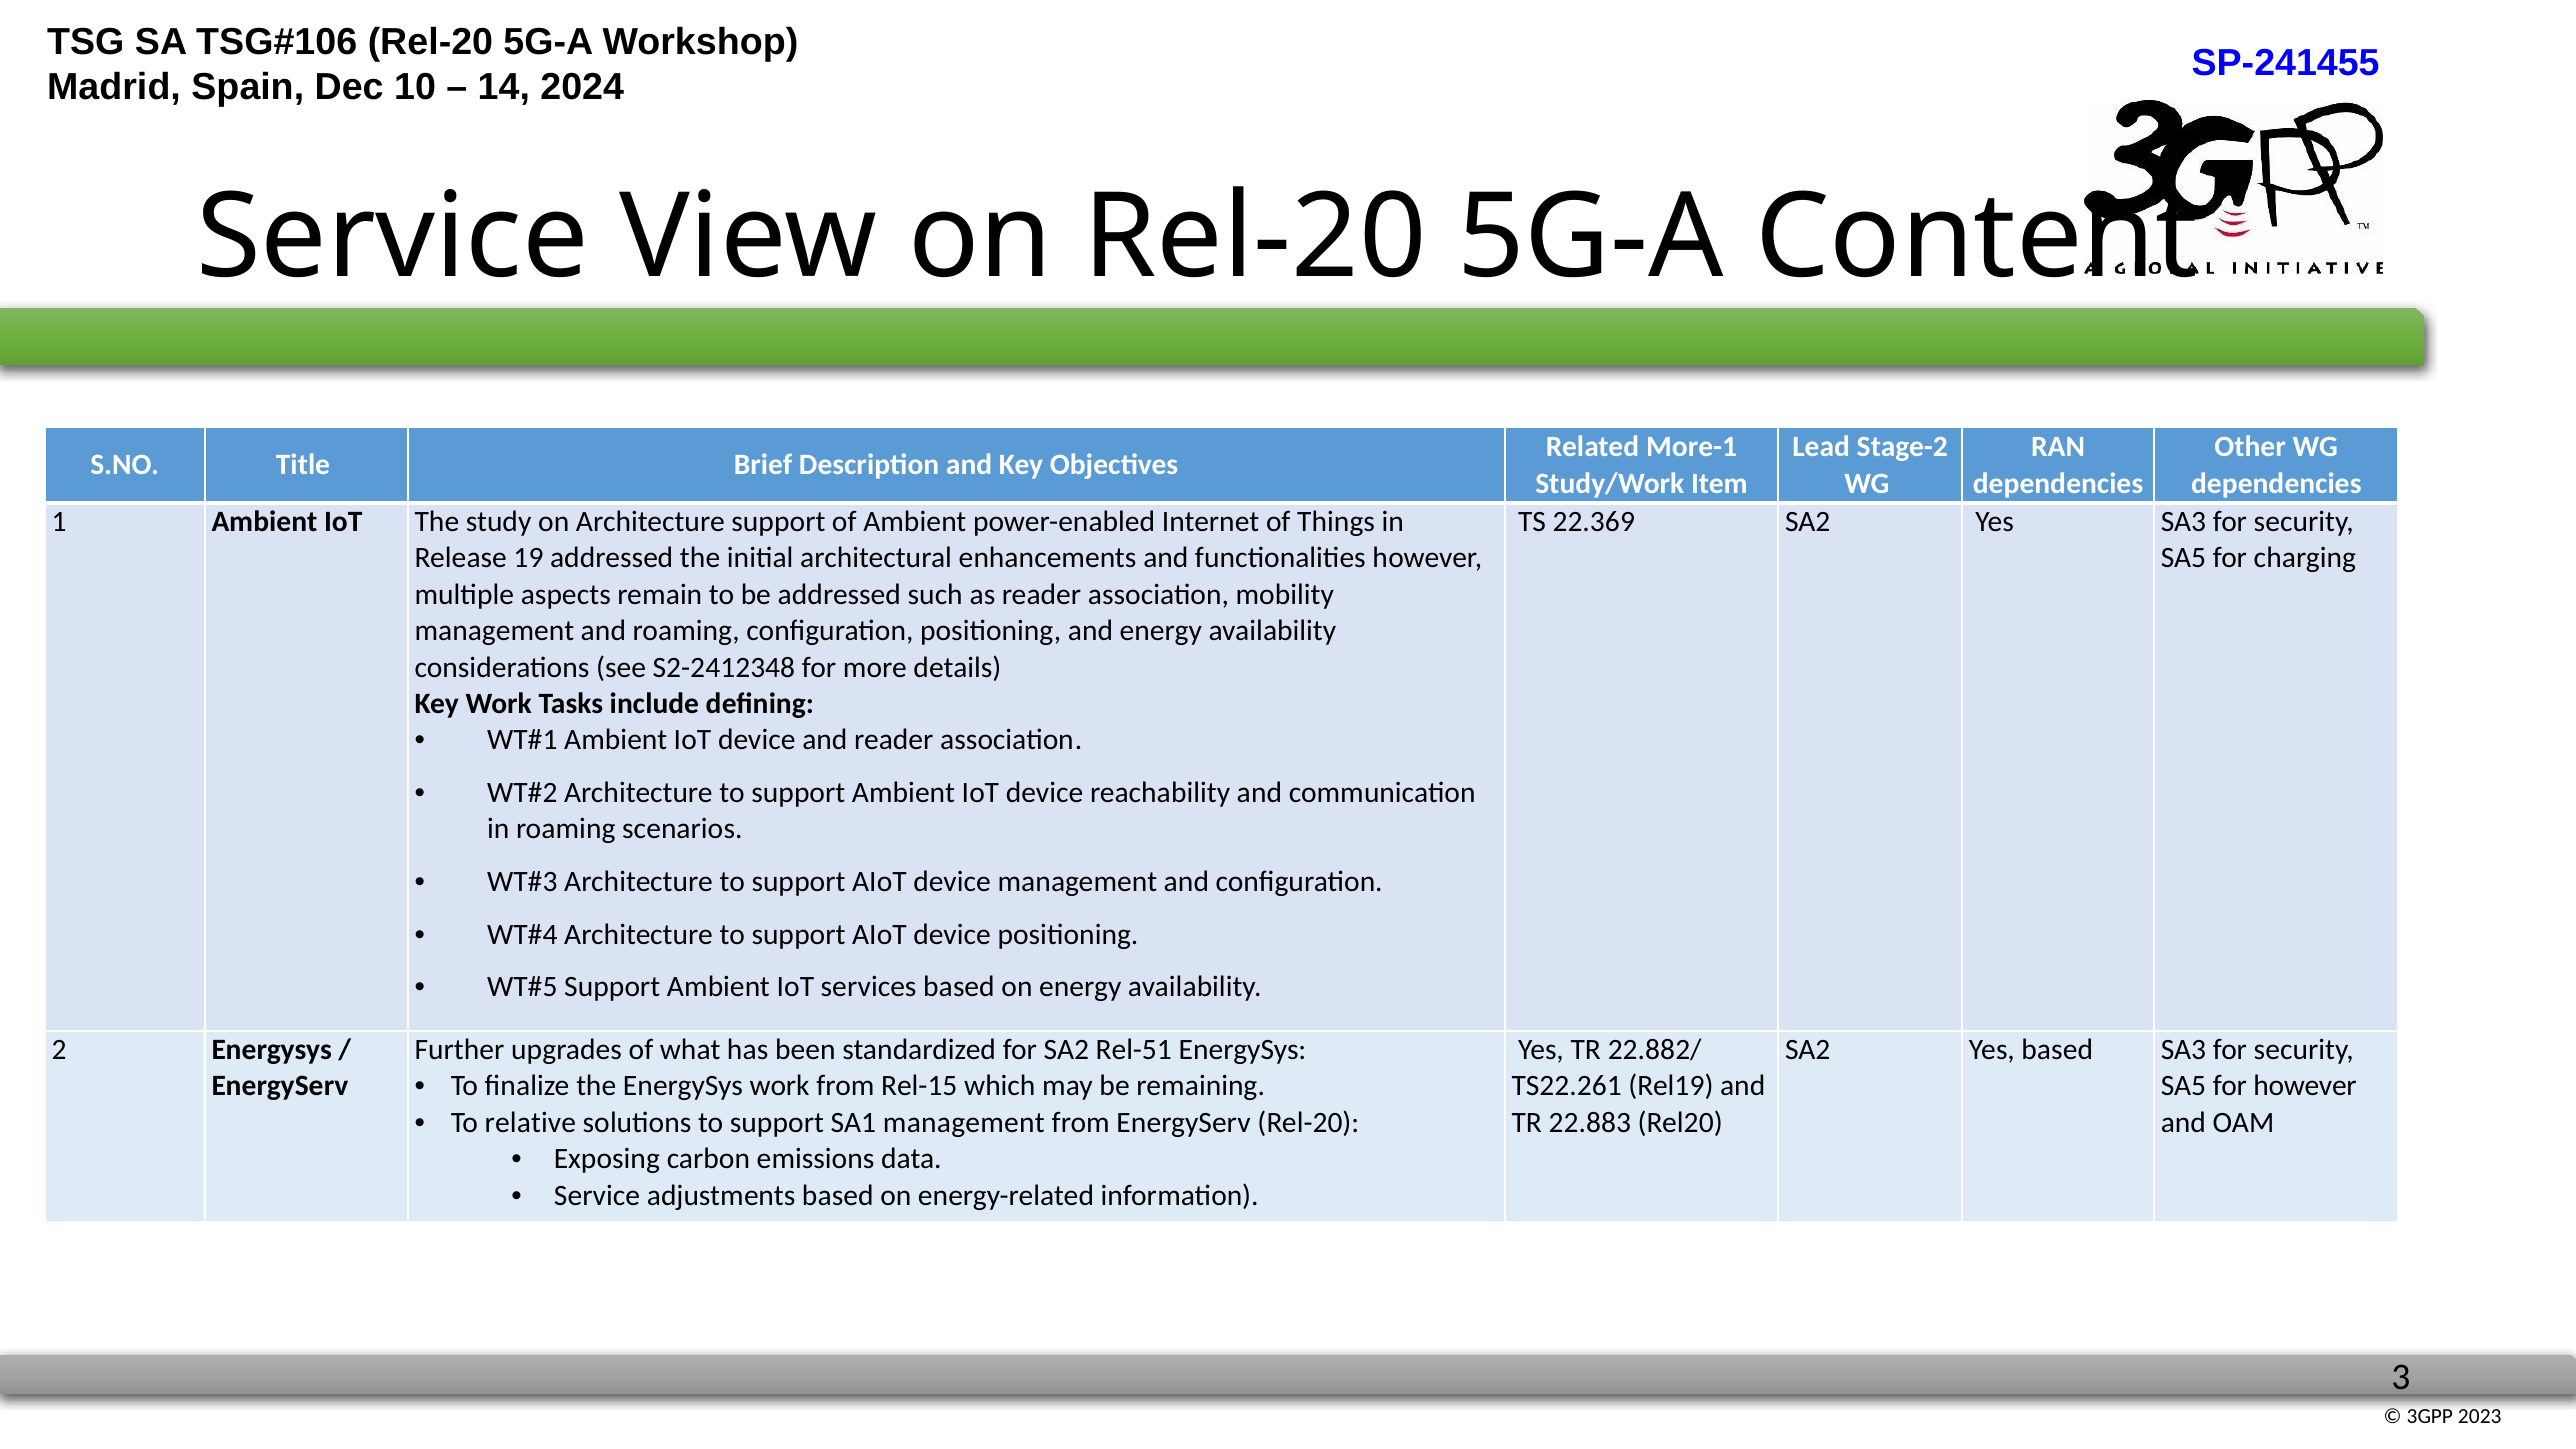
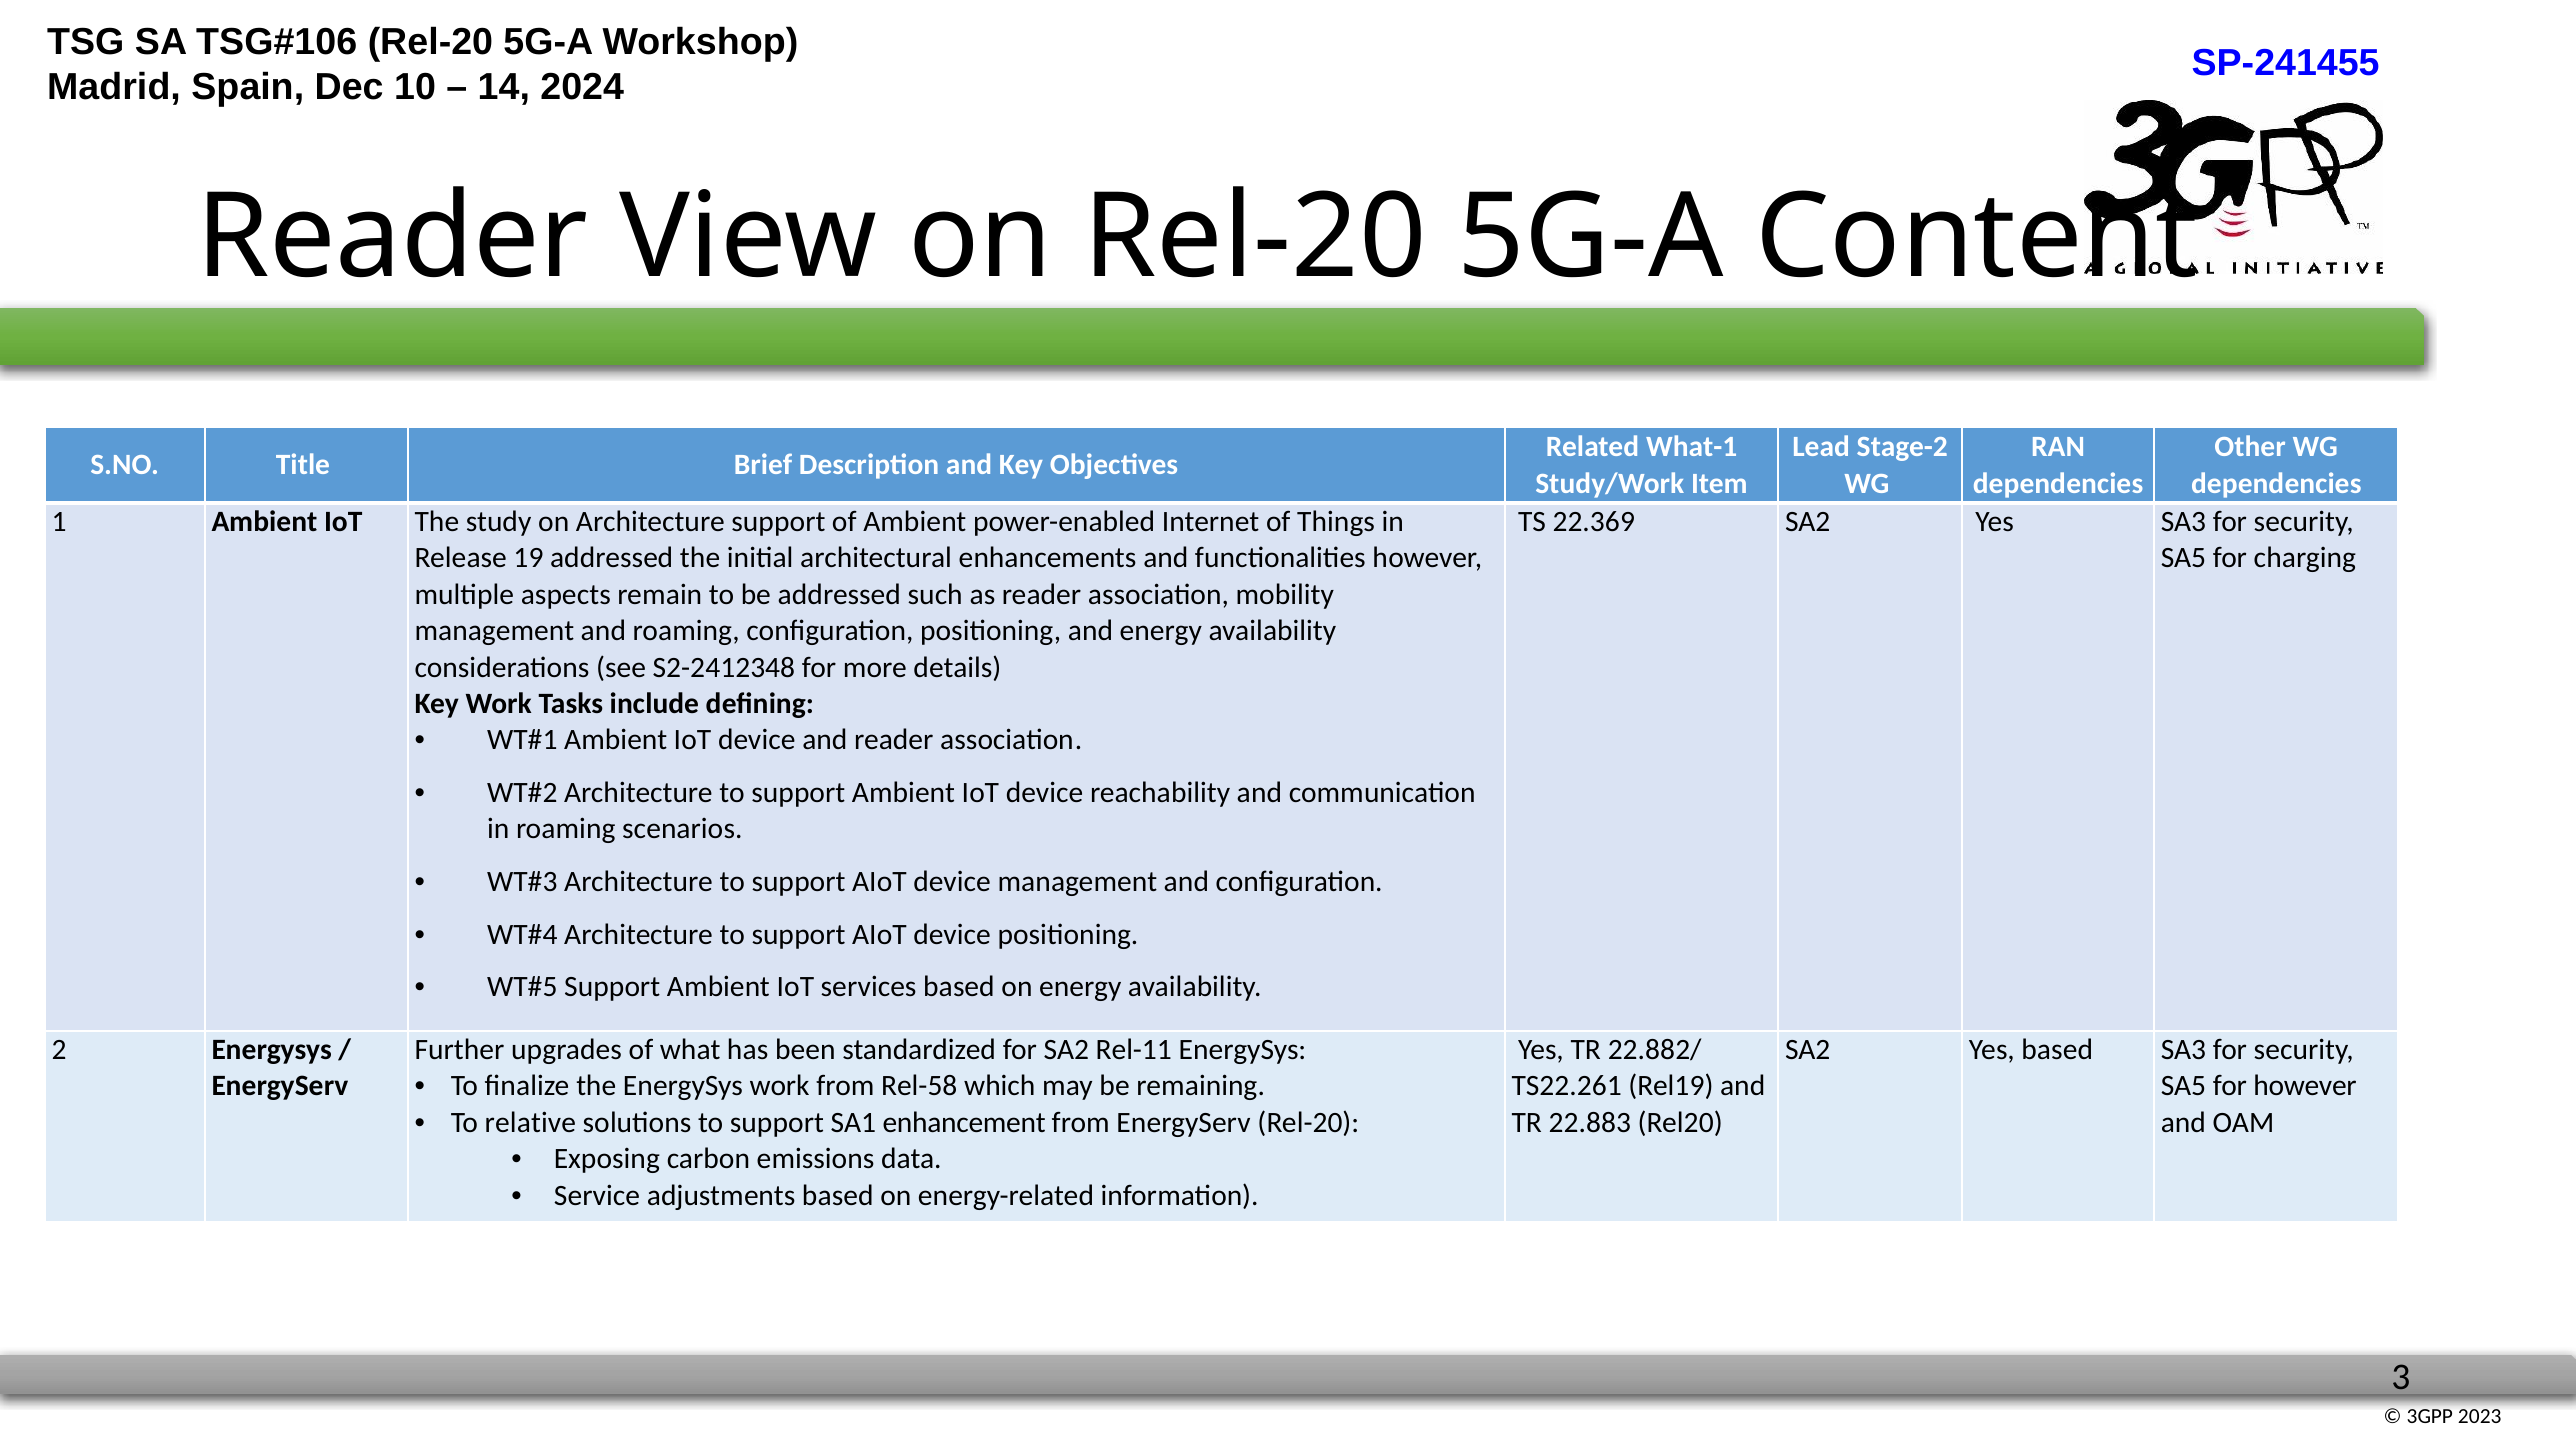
Service: Service -> Reader (393, 237)
More-1: More-1 -> What-1 (1692, 447)
Rel-51: Rel-51 -> Rel-11 (1134, 1050)
Rel-15: Rel-15 -> Rel-58 (919, 1086)
SA1 management: management -> enhancement (964, 1123)
